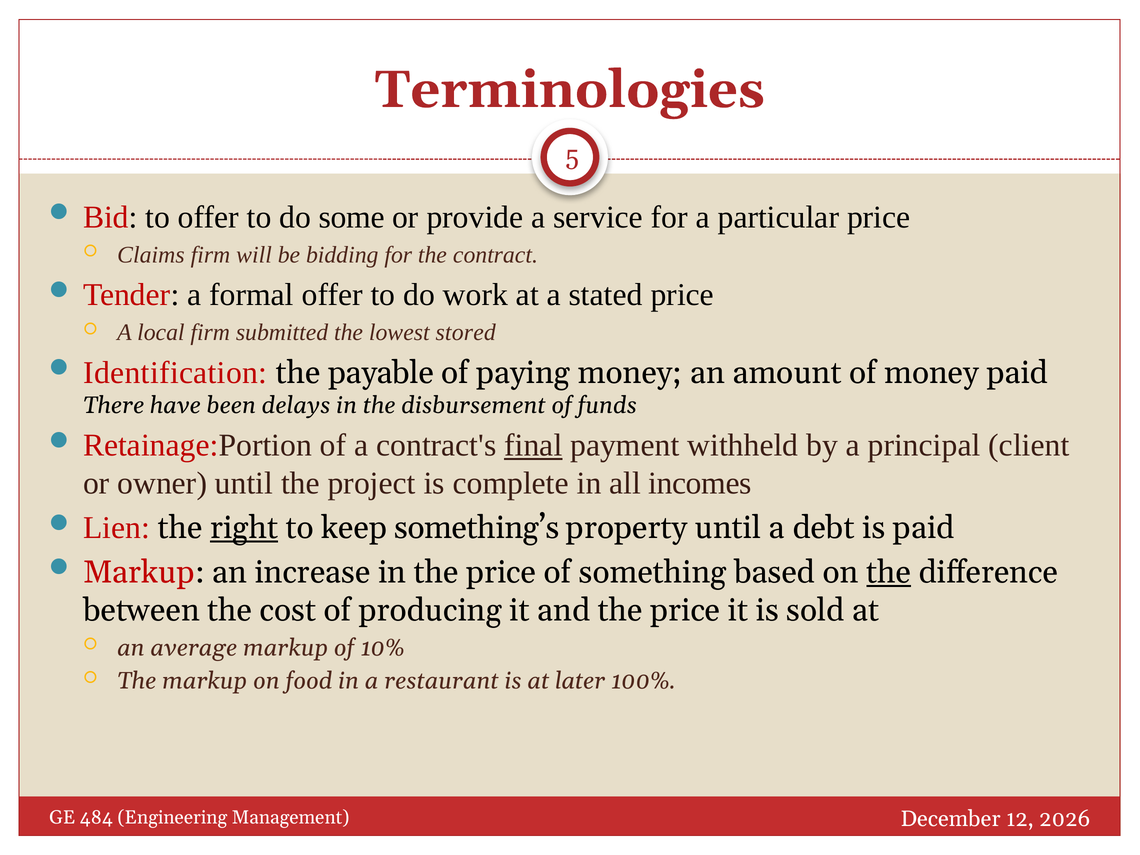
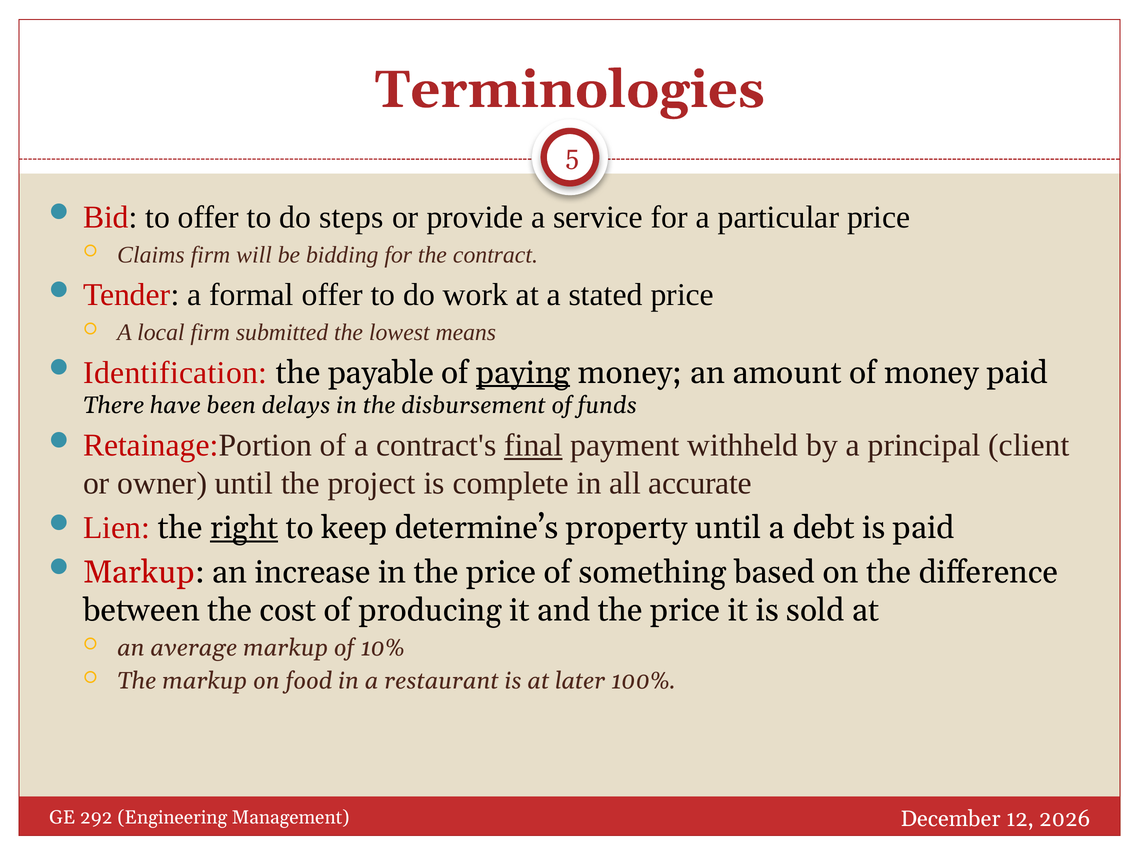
some: some -> steps (351, 217)
stored: stored -> means (466, 332)
paying underline: none -> present (523, 373)
incomes: incomes -> accurate (700, 484)
something’s: something’s -> determine’s (477, 528)
the underline: present -> none (889, 572)
484: 484 -> 292 (96, 818)
